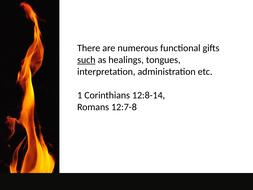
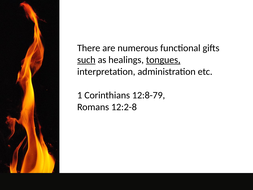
tongues underline: none -> present (163, 60)
12:8-14: 12:8-14 -> 12:8-79 (149, 95)
12:7-8: 12:7-8 -> 12:2-8 (124, 107)
